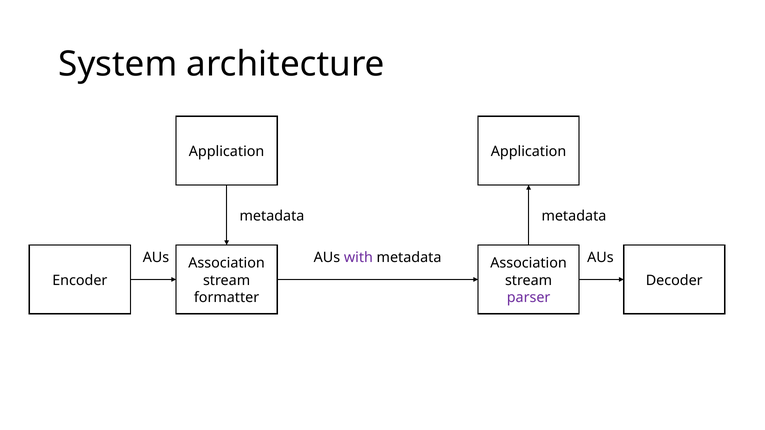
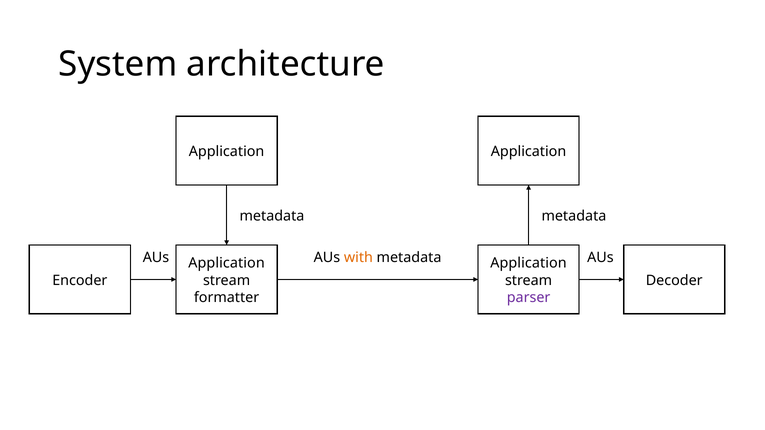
with colour: purple -> orange (358, 258)
Association: Association -> Application (227, 263)
Association: Association -> Application (528, 263)
